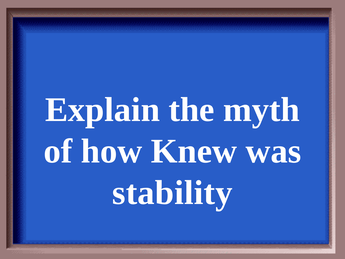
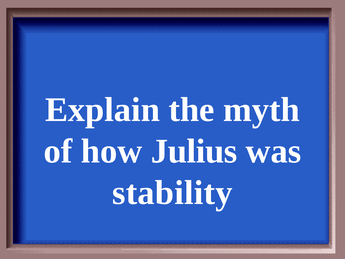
Knew: Knew -> Julius (194, 151)
